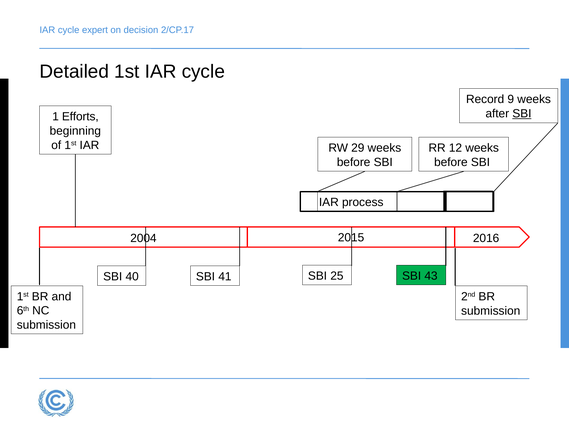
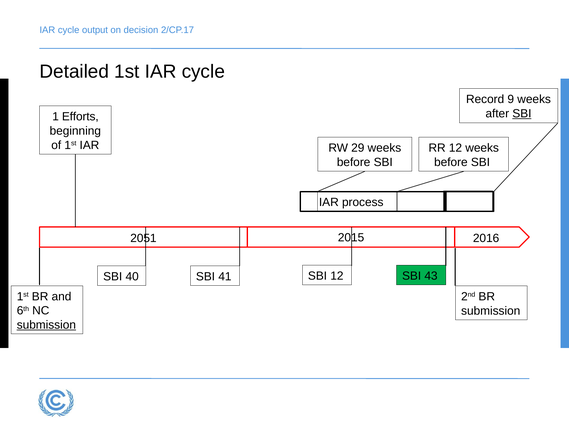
expert: expert -> output (95, 30)
2004: 2004 -> 2051 (143, 238)
SBI 25: 25 -> 12 (337, 276)
submission underline: none -> present (46, 325)
